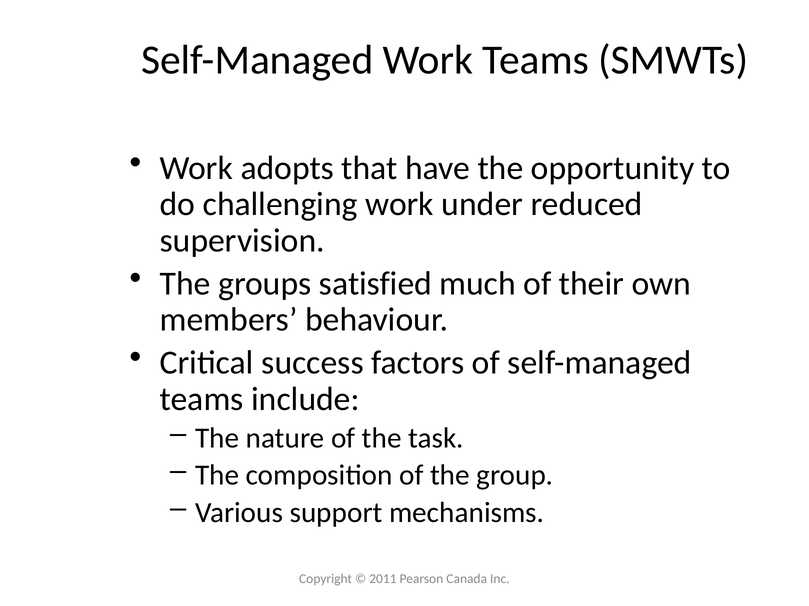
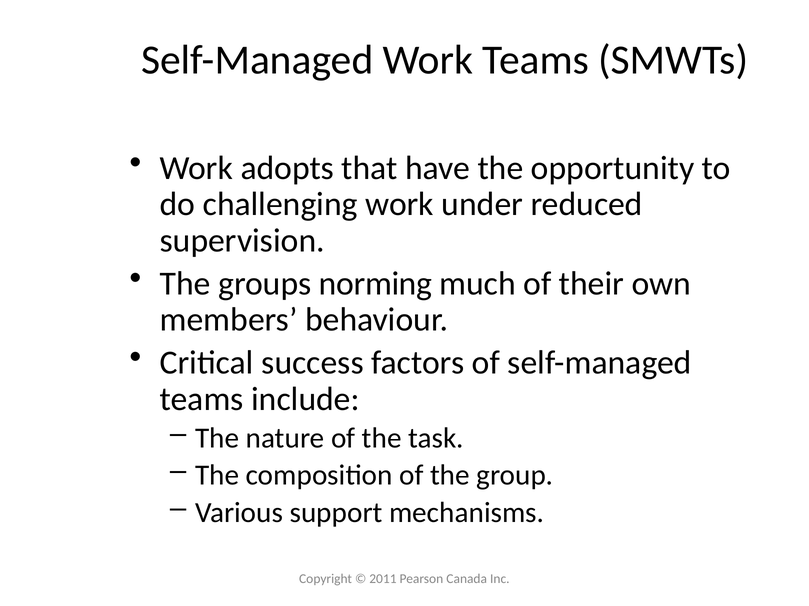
satisfied: satisfied -> norming (376, 284)
